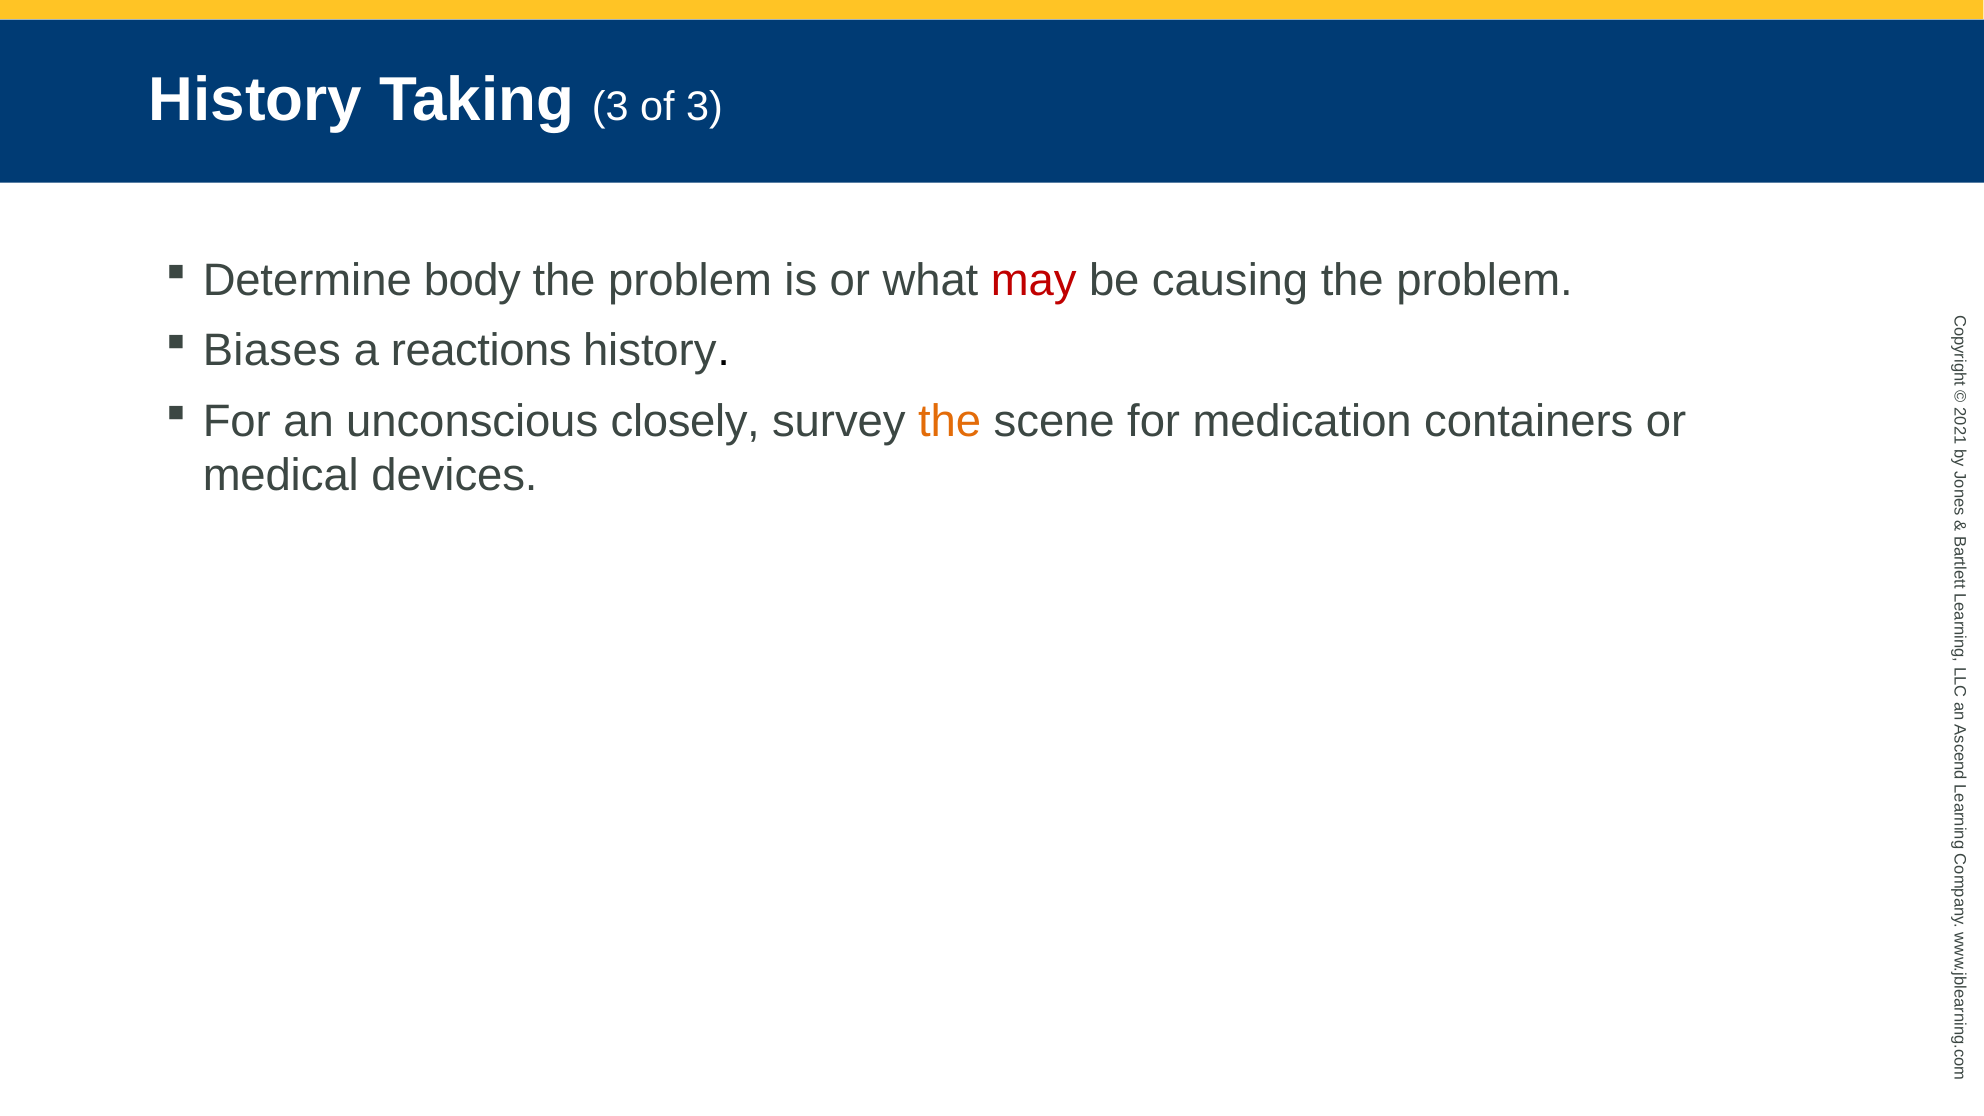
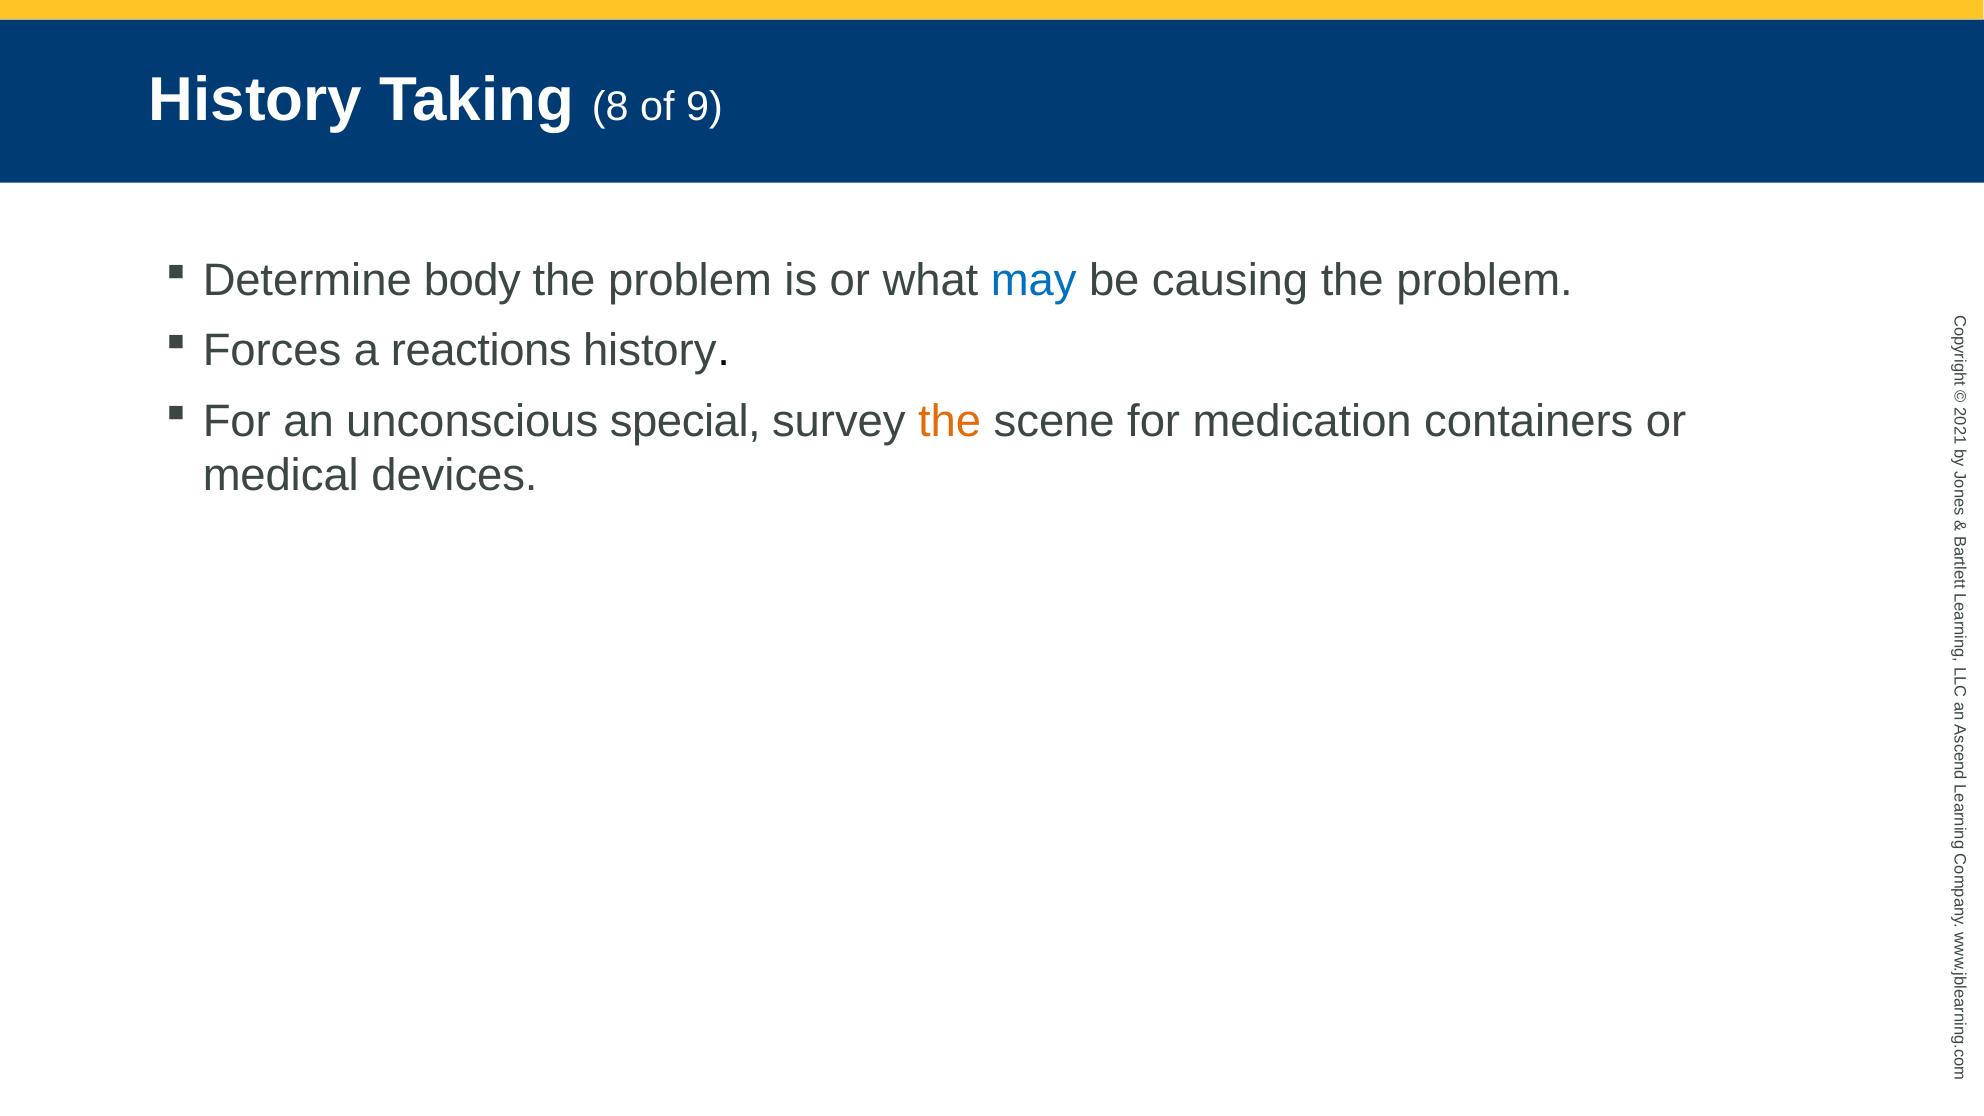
Taking 3: 3 -> 8 (610, 107)
of 3: 3 -> 9 (704, 107)
may colour: red -> blue (1034, 280)
Biases: Biases -> Forces (272, 351)
closely: closely -> special (685, 421)
